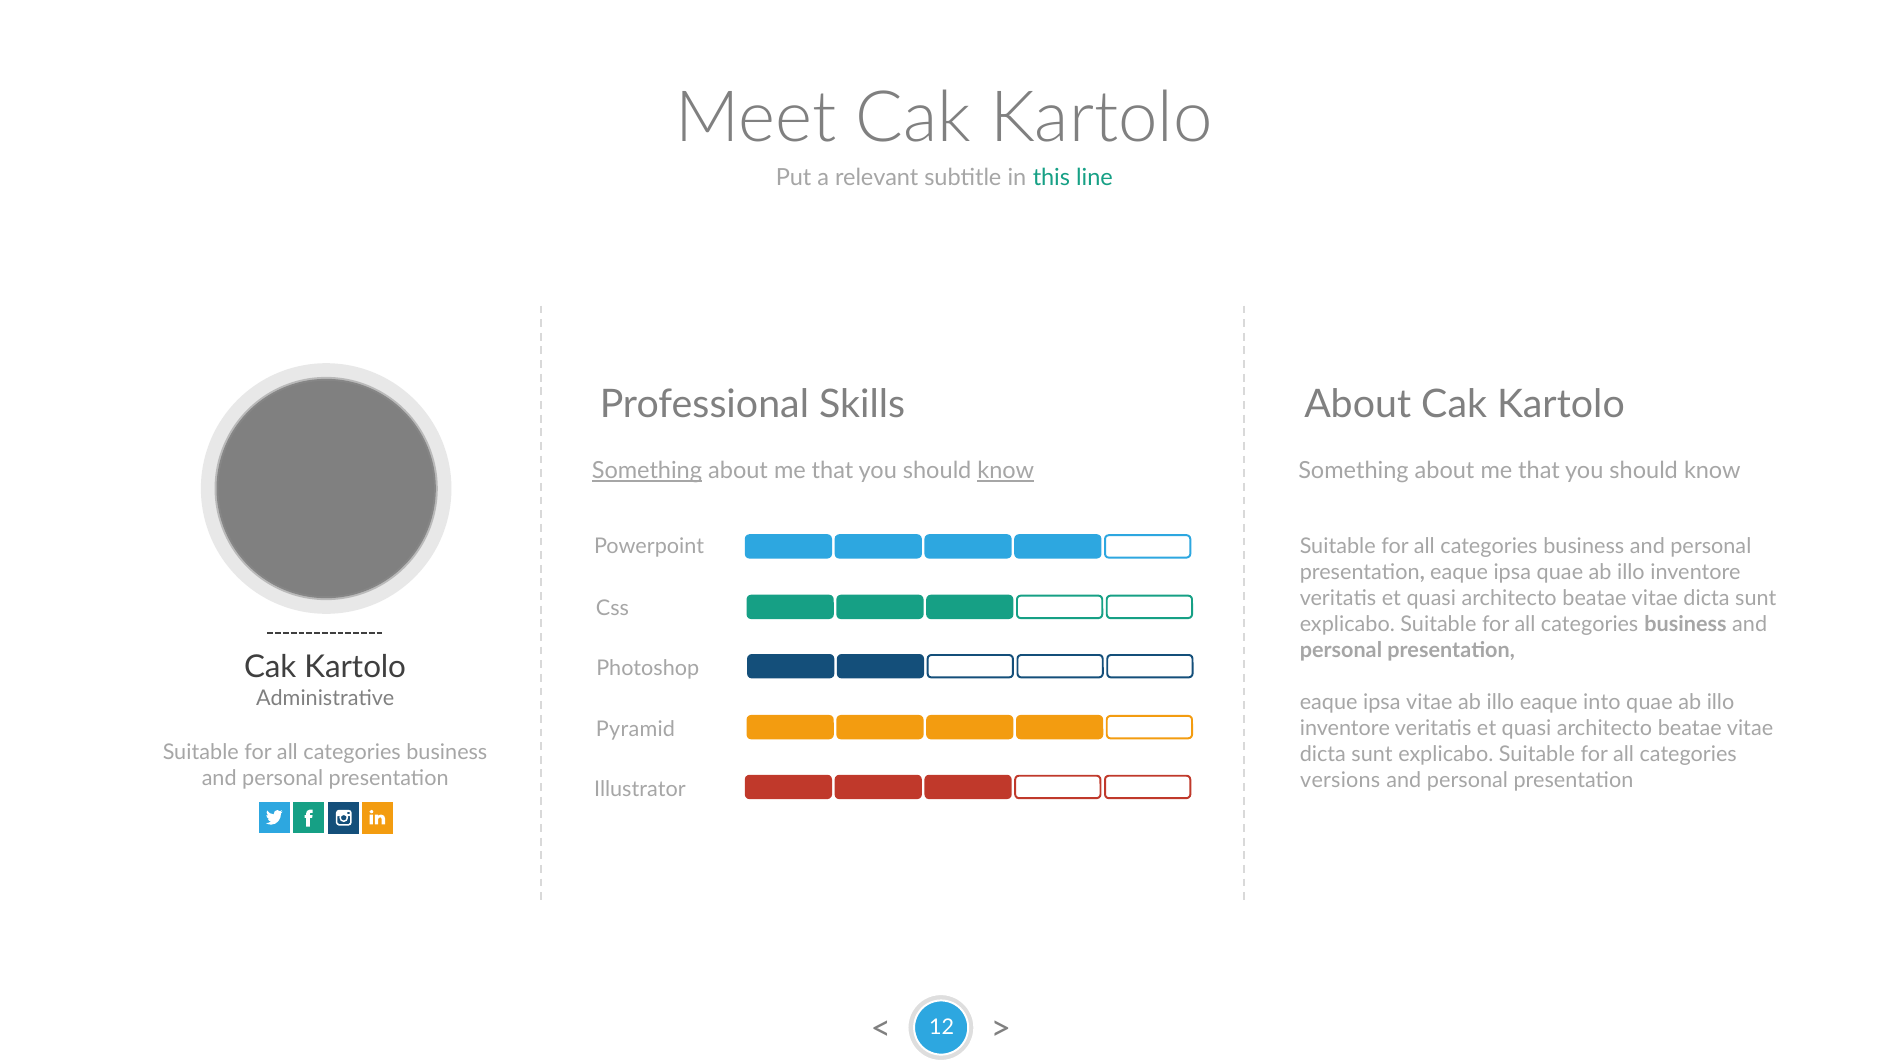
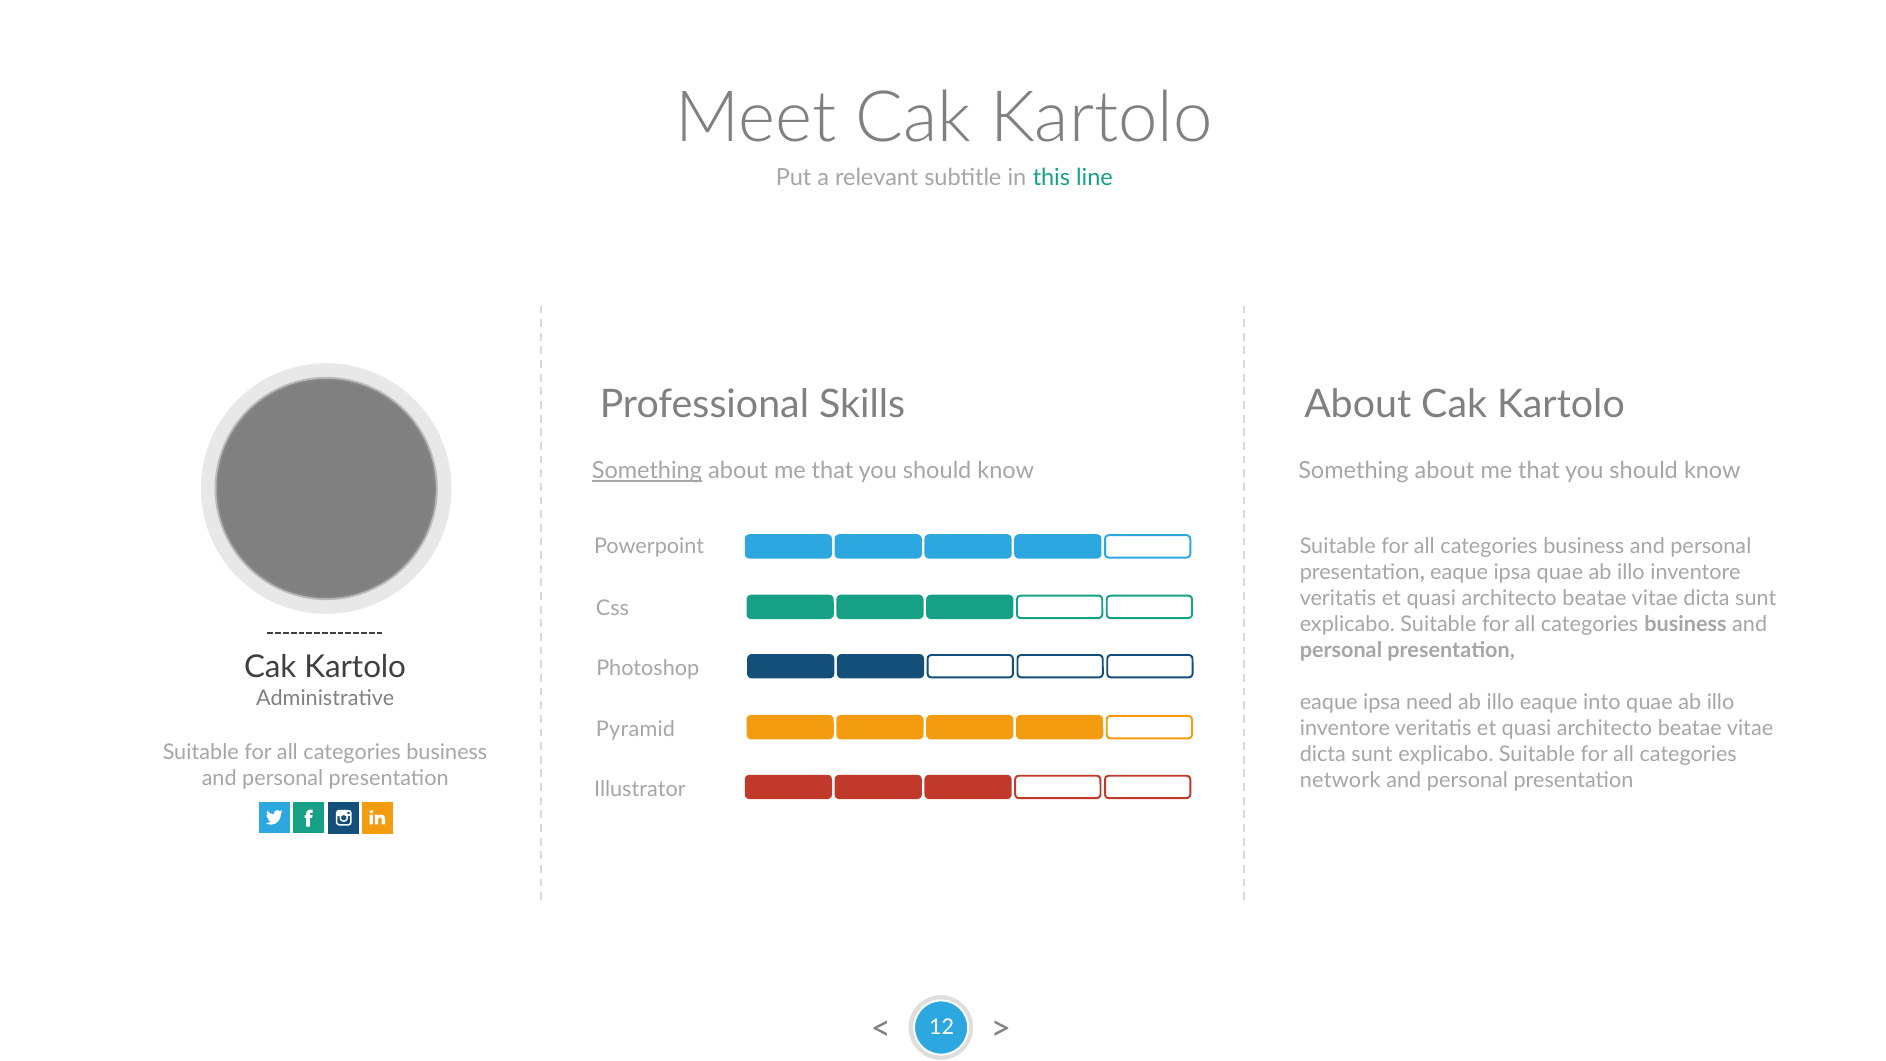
know underline: present -> none (1006, 471)
ipsa vitae: vitae -> need (1429, 702)
versions: versions -> network (1340, 780)
